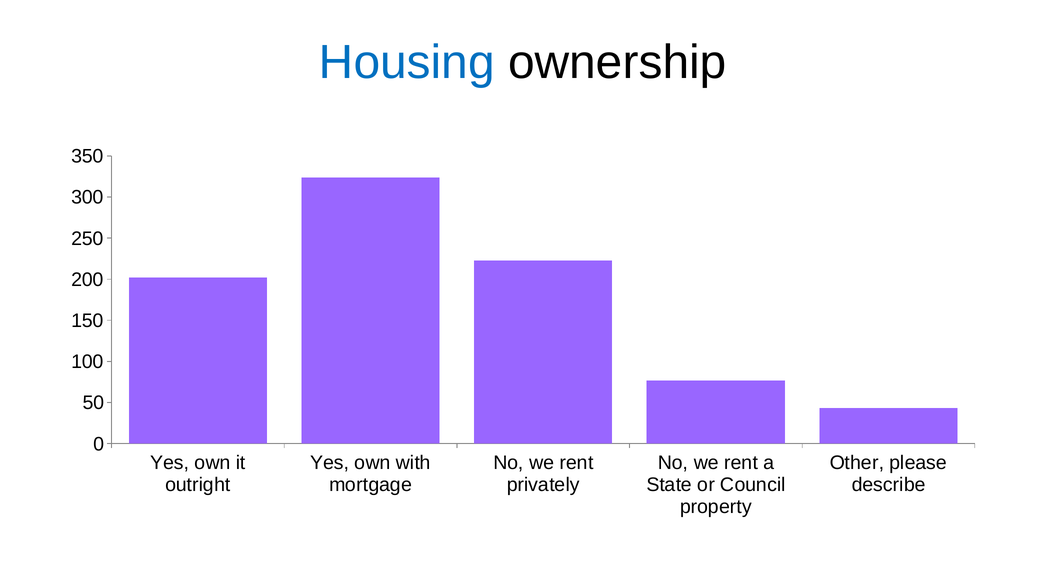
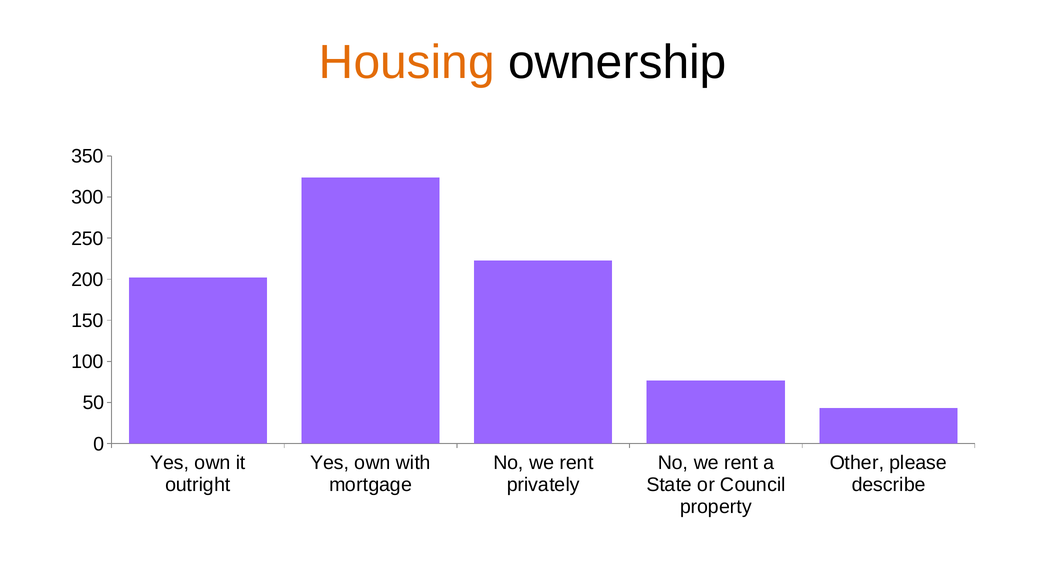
Housing colour: blue -> orange (407, 63)
